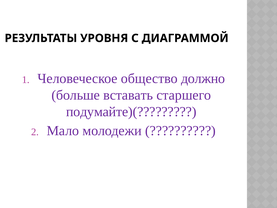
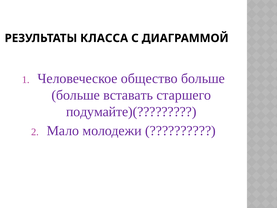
УРОВНЯ: УРОВНЯ -> КЛАССА (104, 38)
общество должно: должно -> больше (203, 78)
